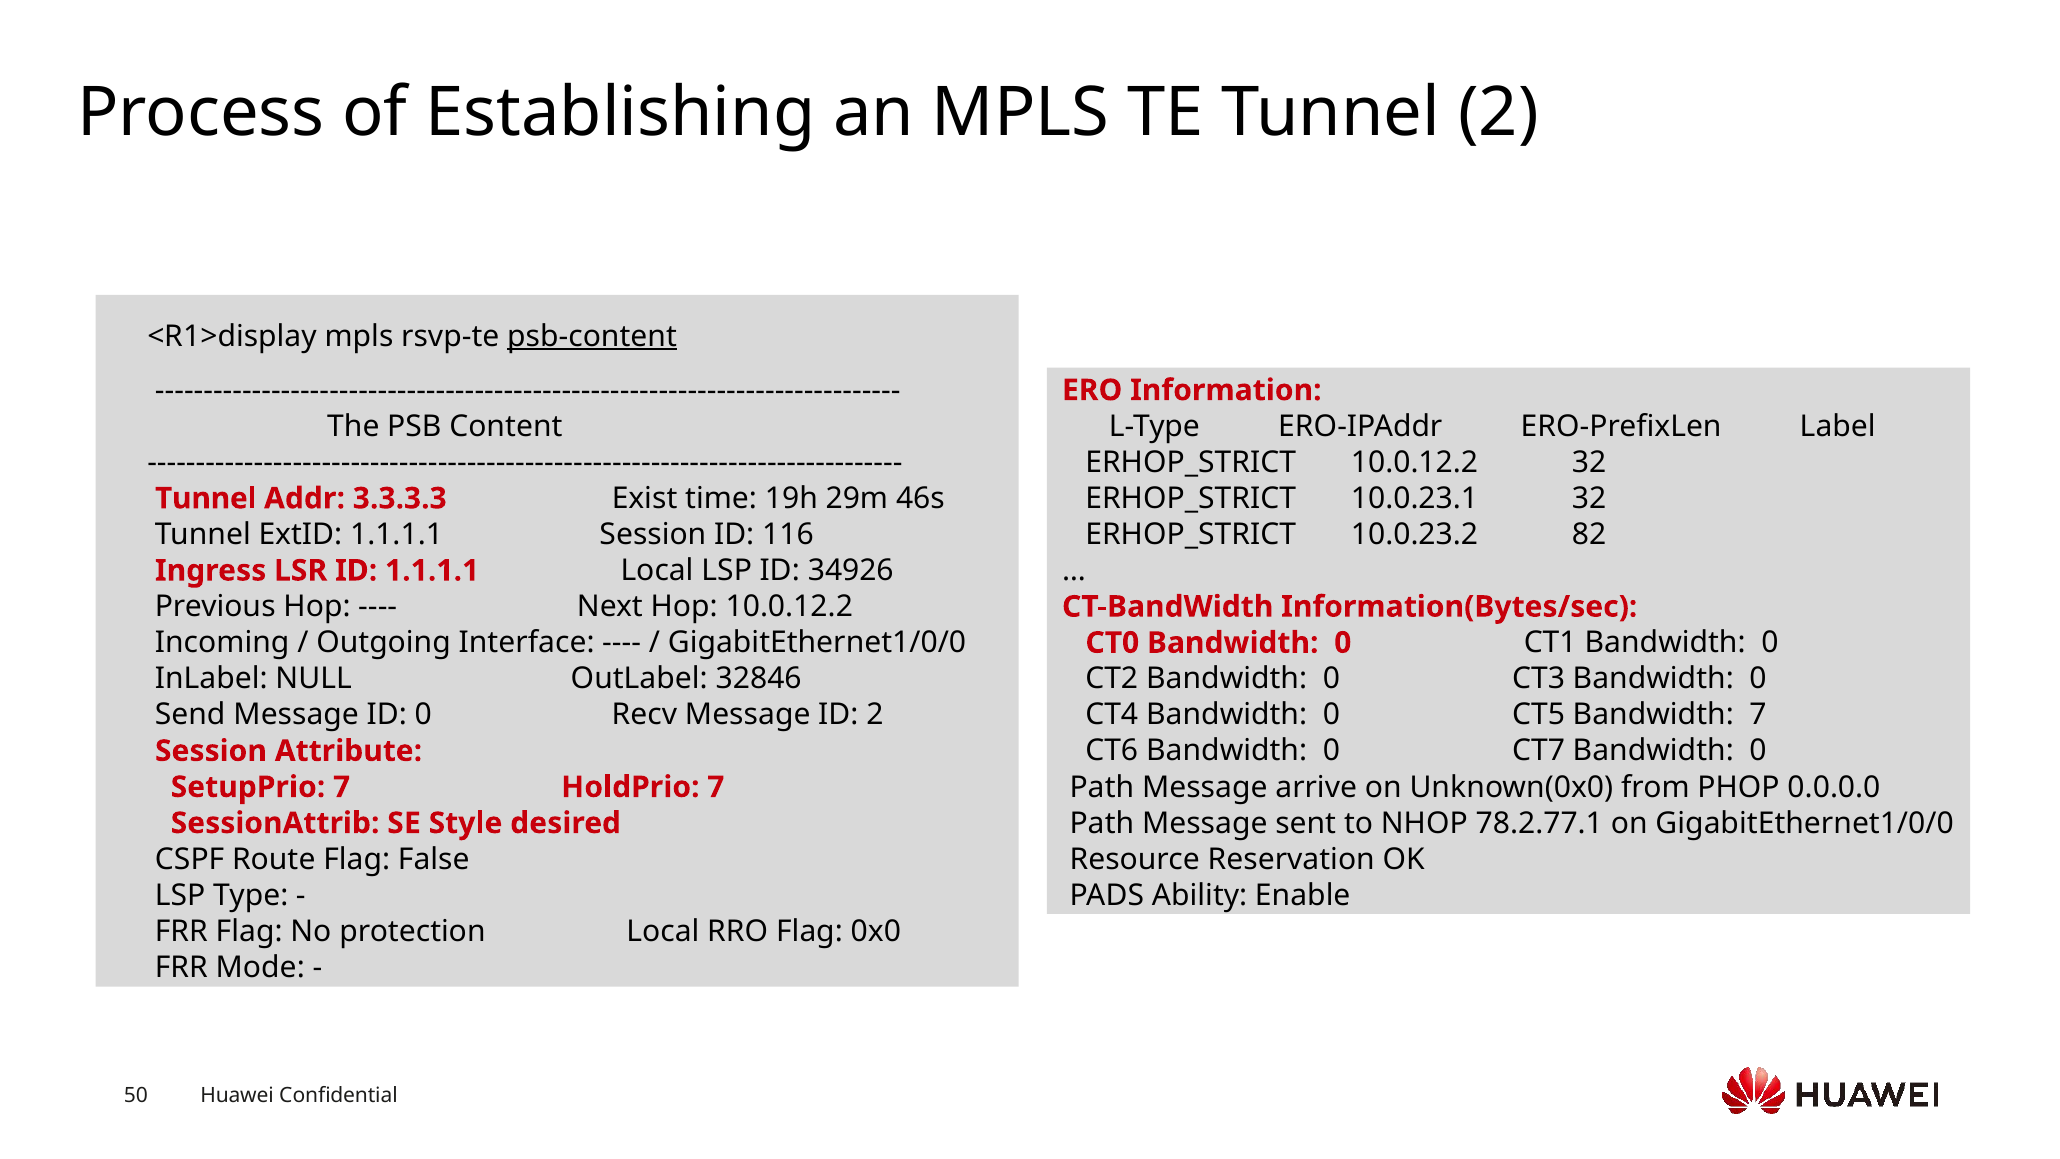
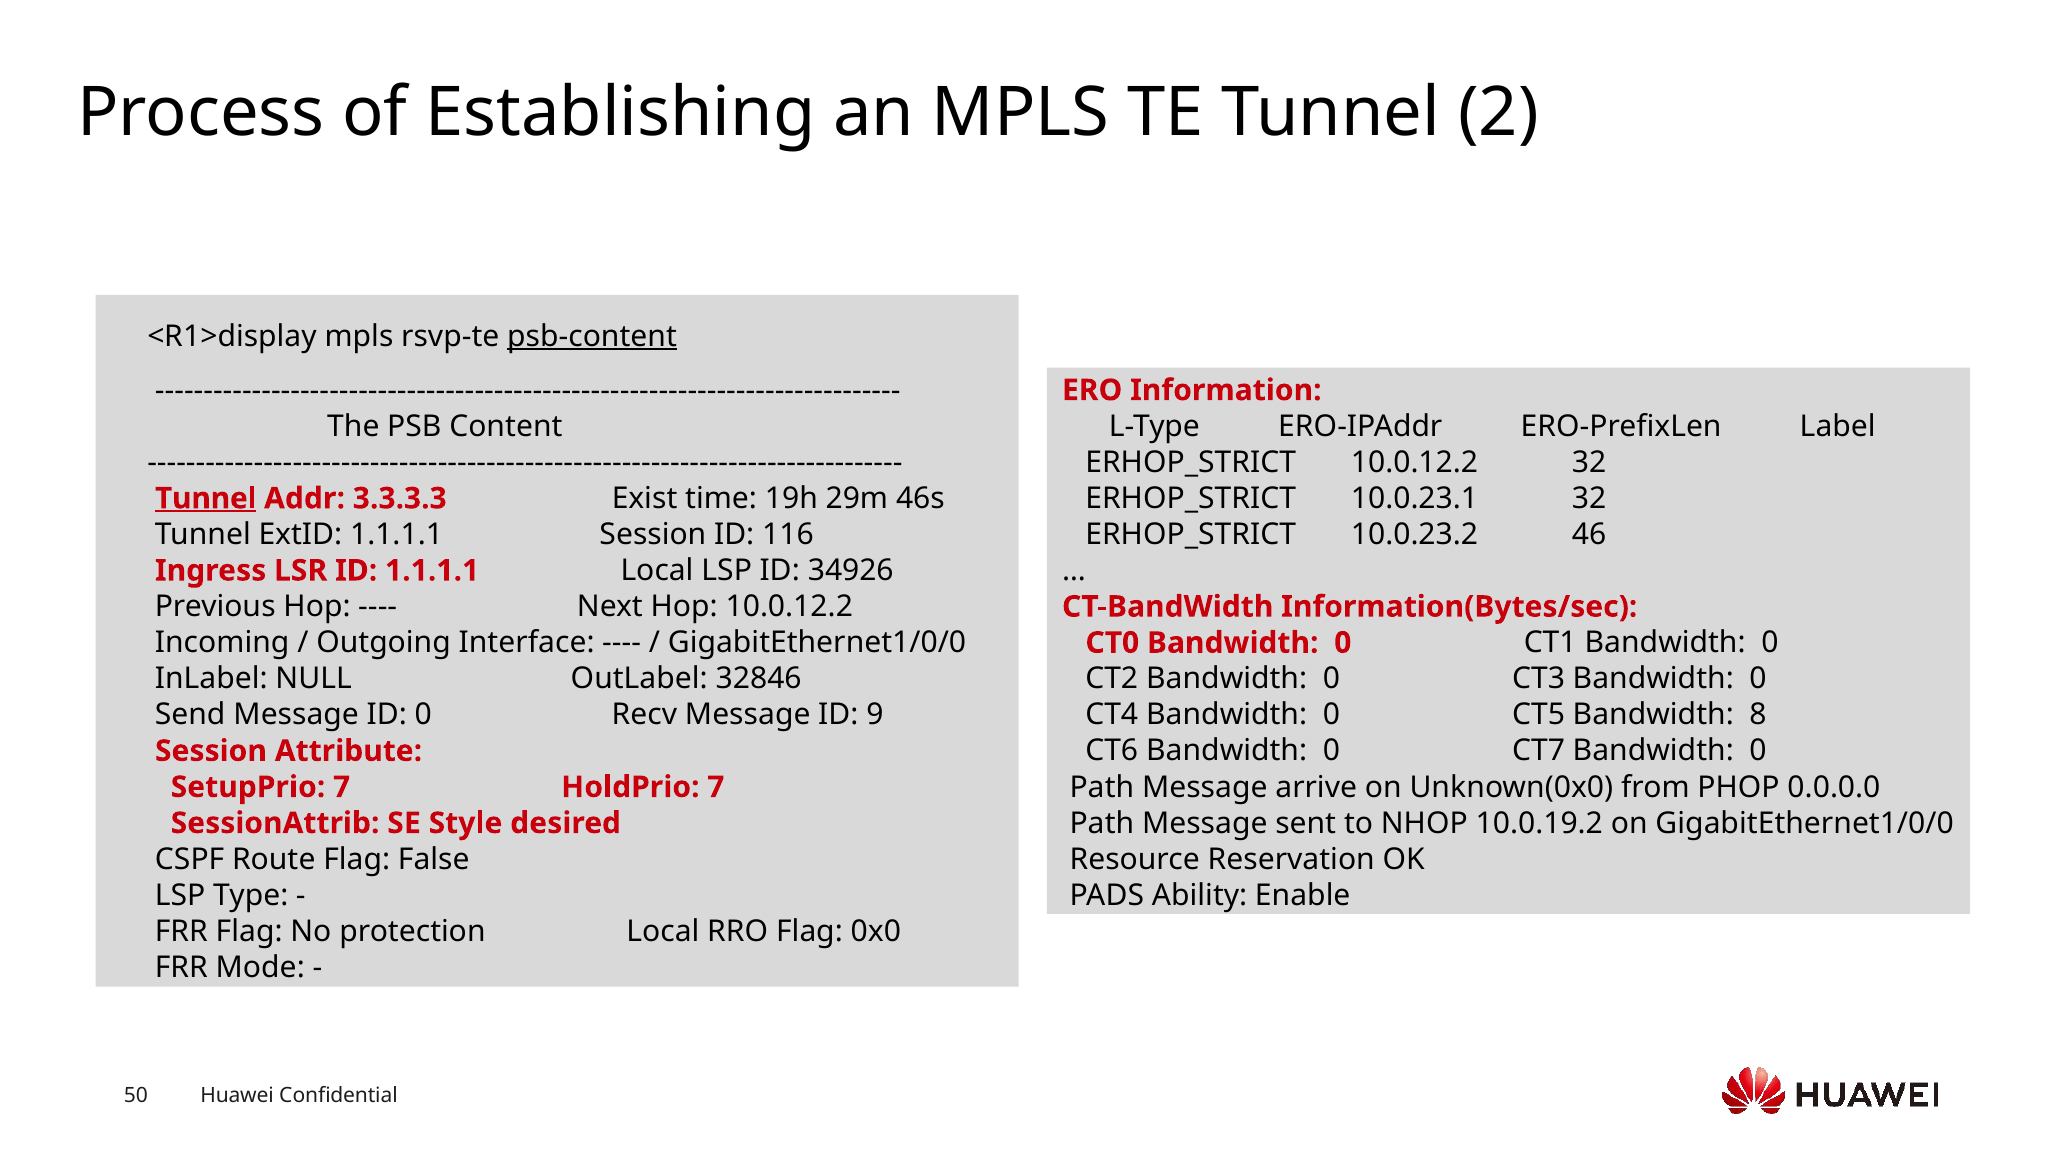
Tunnel underline: none -> present (206, 498)
82: 82 -> 46 (1589, 534)
ID 2: 2 -> 9 (875, 715)
Bandwidth 7: 7 -> 8 (1758, 715)
78.2.77.1: 78.2.77.1 -> 10.0.19.2 (1539, 823)
